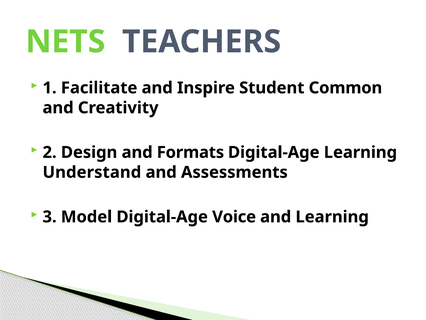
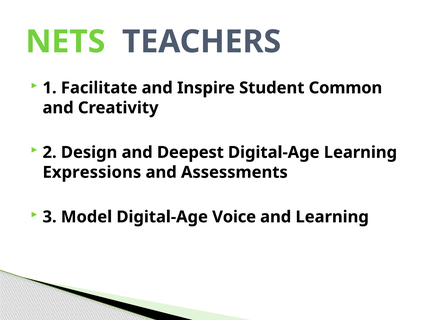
Formats: Formats -> Deepest (190, 152)
Understand: Understand -> Expressions (92, 172)
